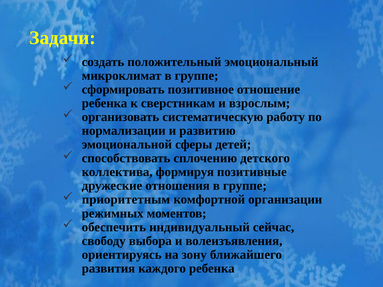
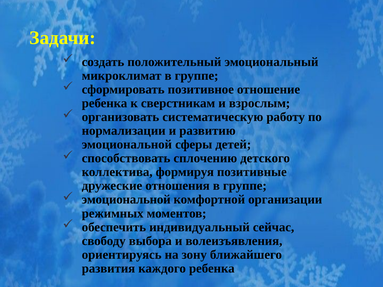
приоритетным: приоритетным -> эмоциональной (126, 200)
